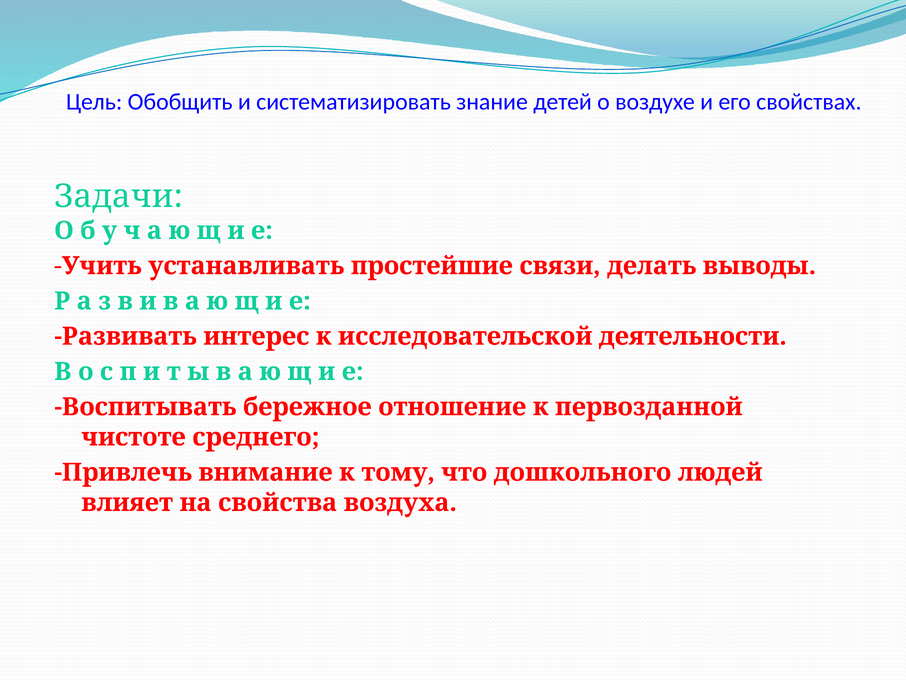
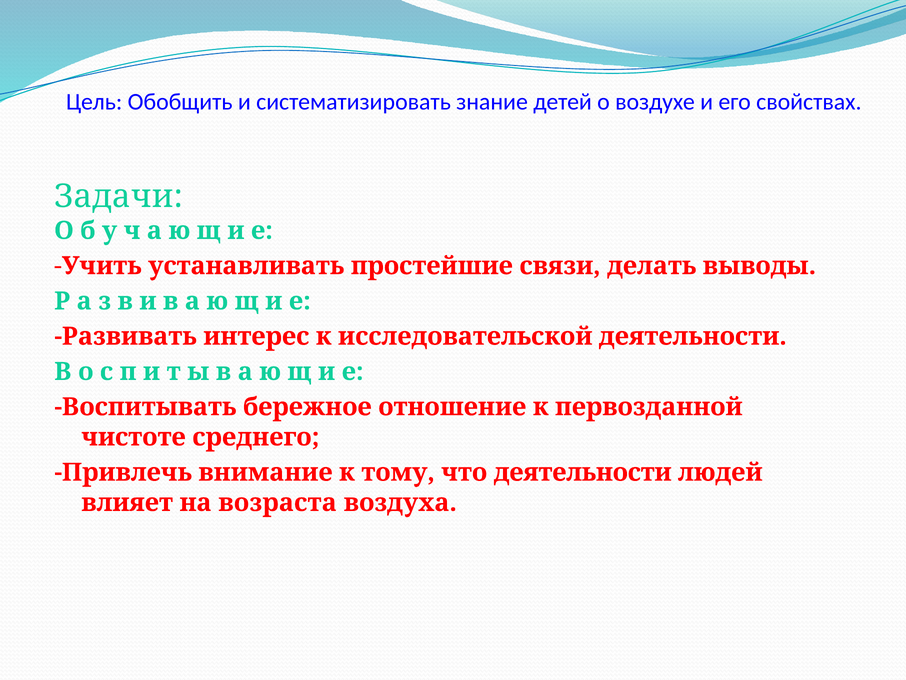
что дошкольного: дошкольного -> деятельности (583, 472)
свойства: свойства -> возраста (278, 502)
